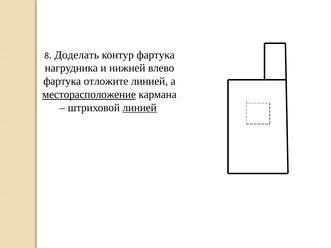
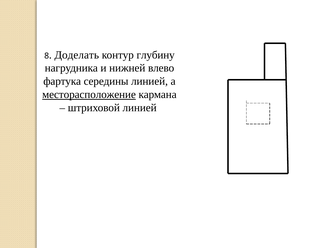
контур фартука: фартука -> глубину (156, 55)
отложите: отложите -> середины (106, 81)
линией underline: present -> none (140, 108)
